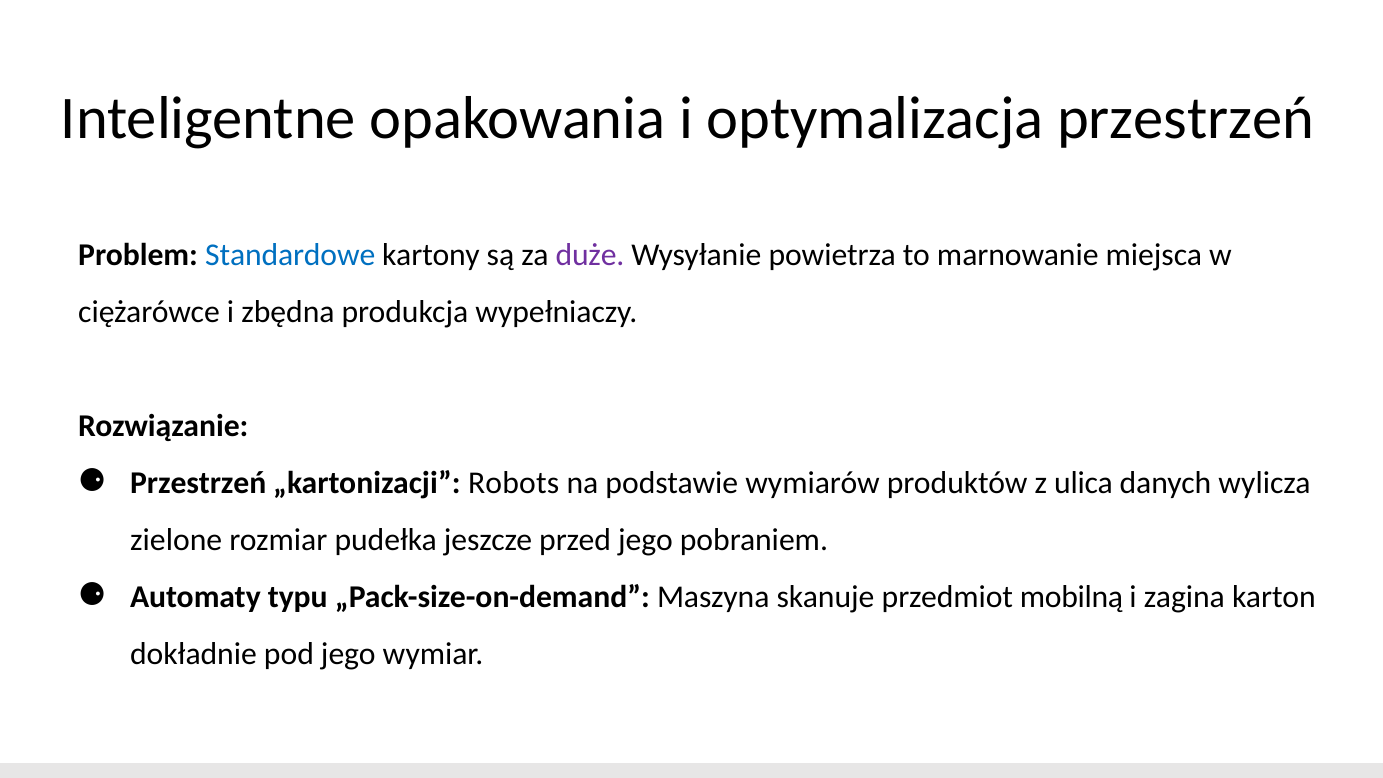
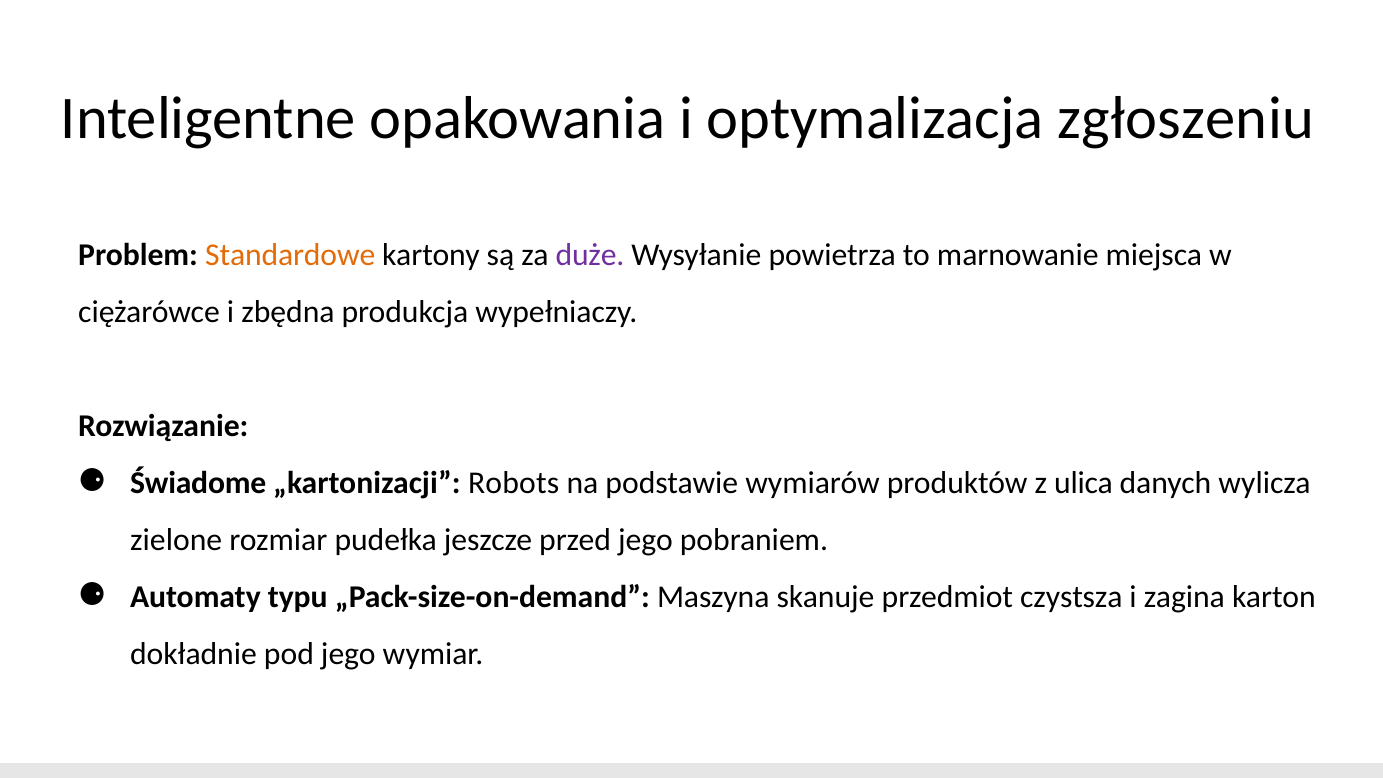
optymalizacja przestrzeń: przestrzeń -> zgłoszeniu (1186, 119)
Standardowe colour: blue -> orange (290, 255)
Przestrzeń: Przestrzeń -> Świadome (198, 483)
mobilną: mobilną -> czystsza (1071, 597)
